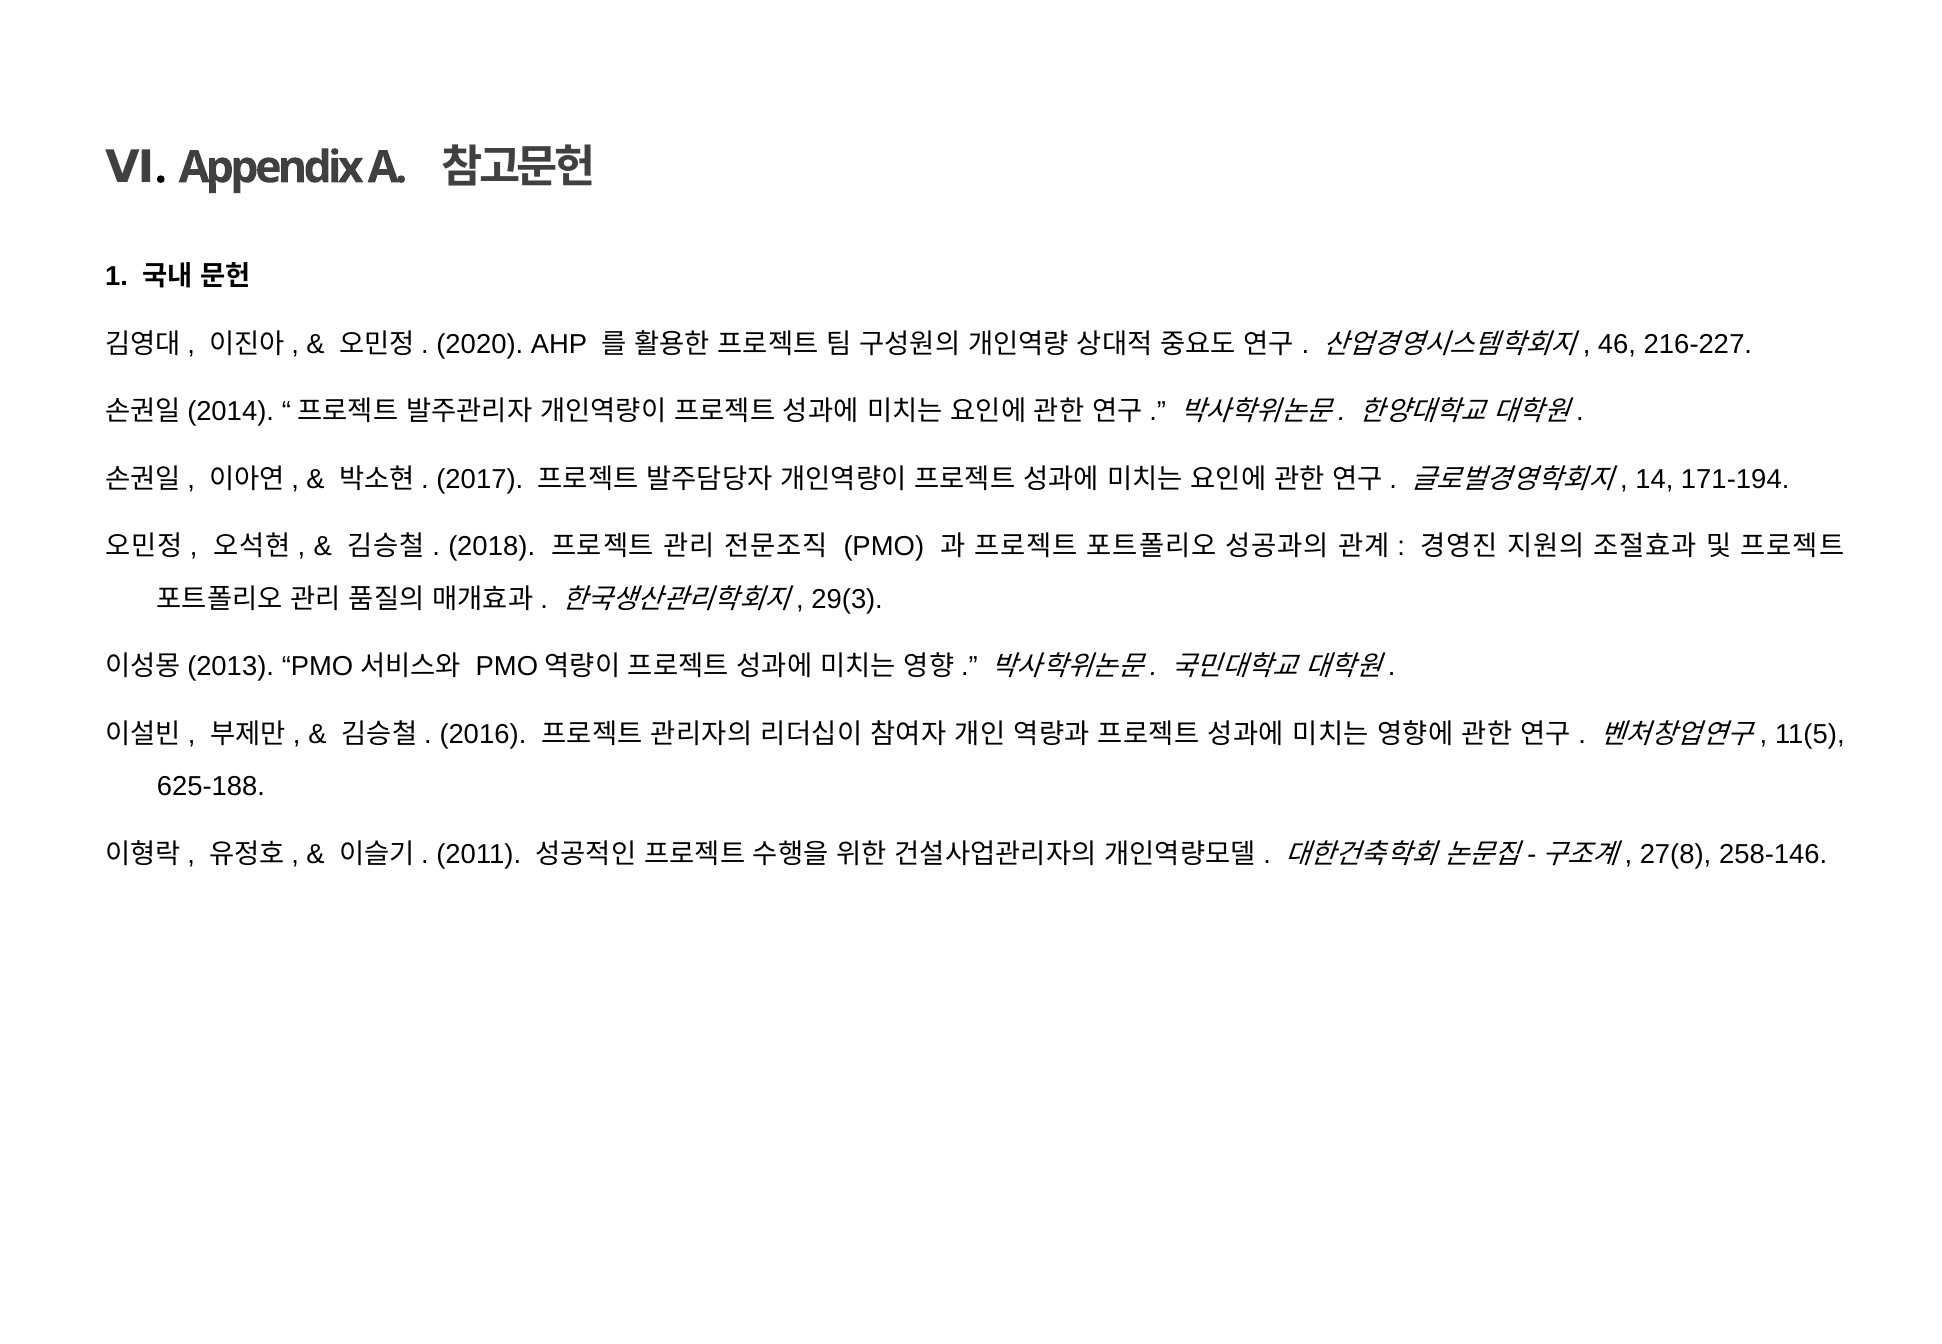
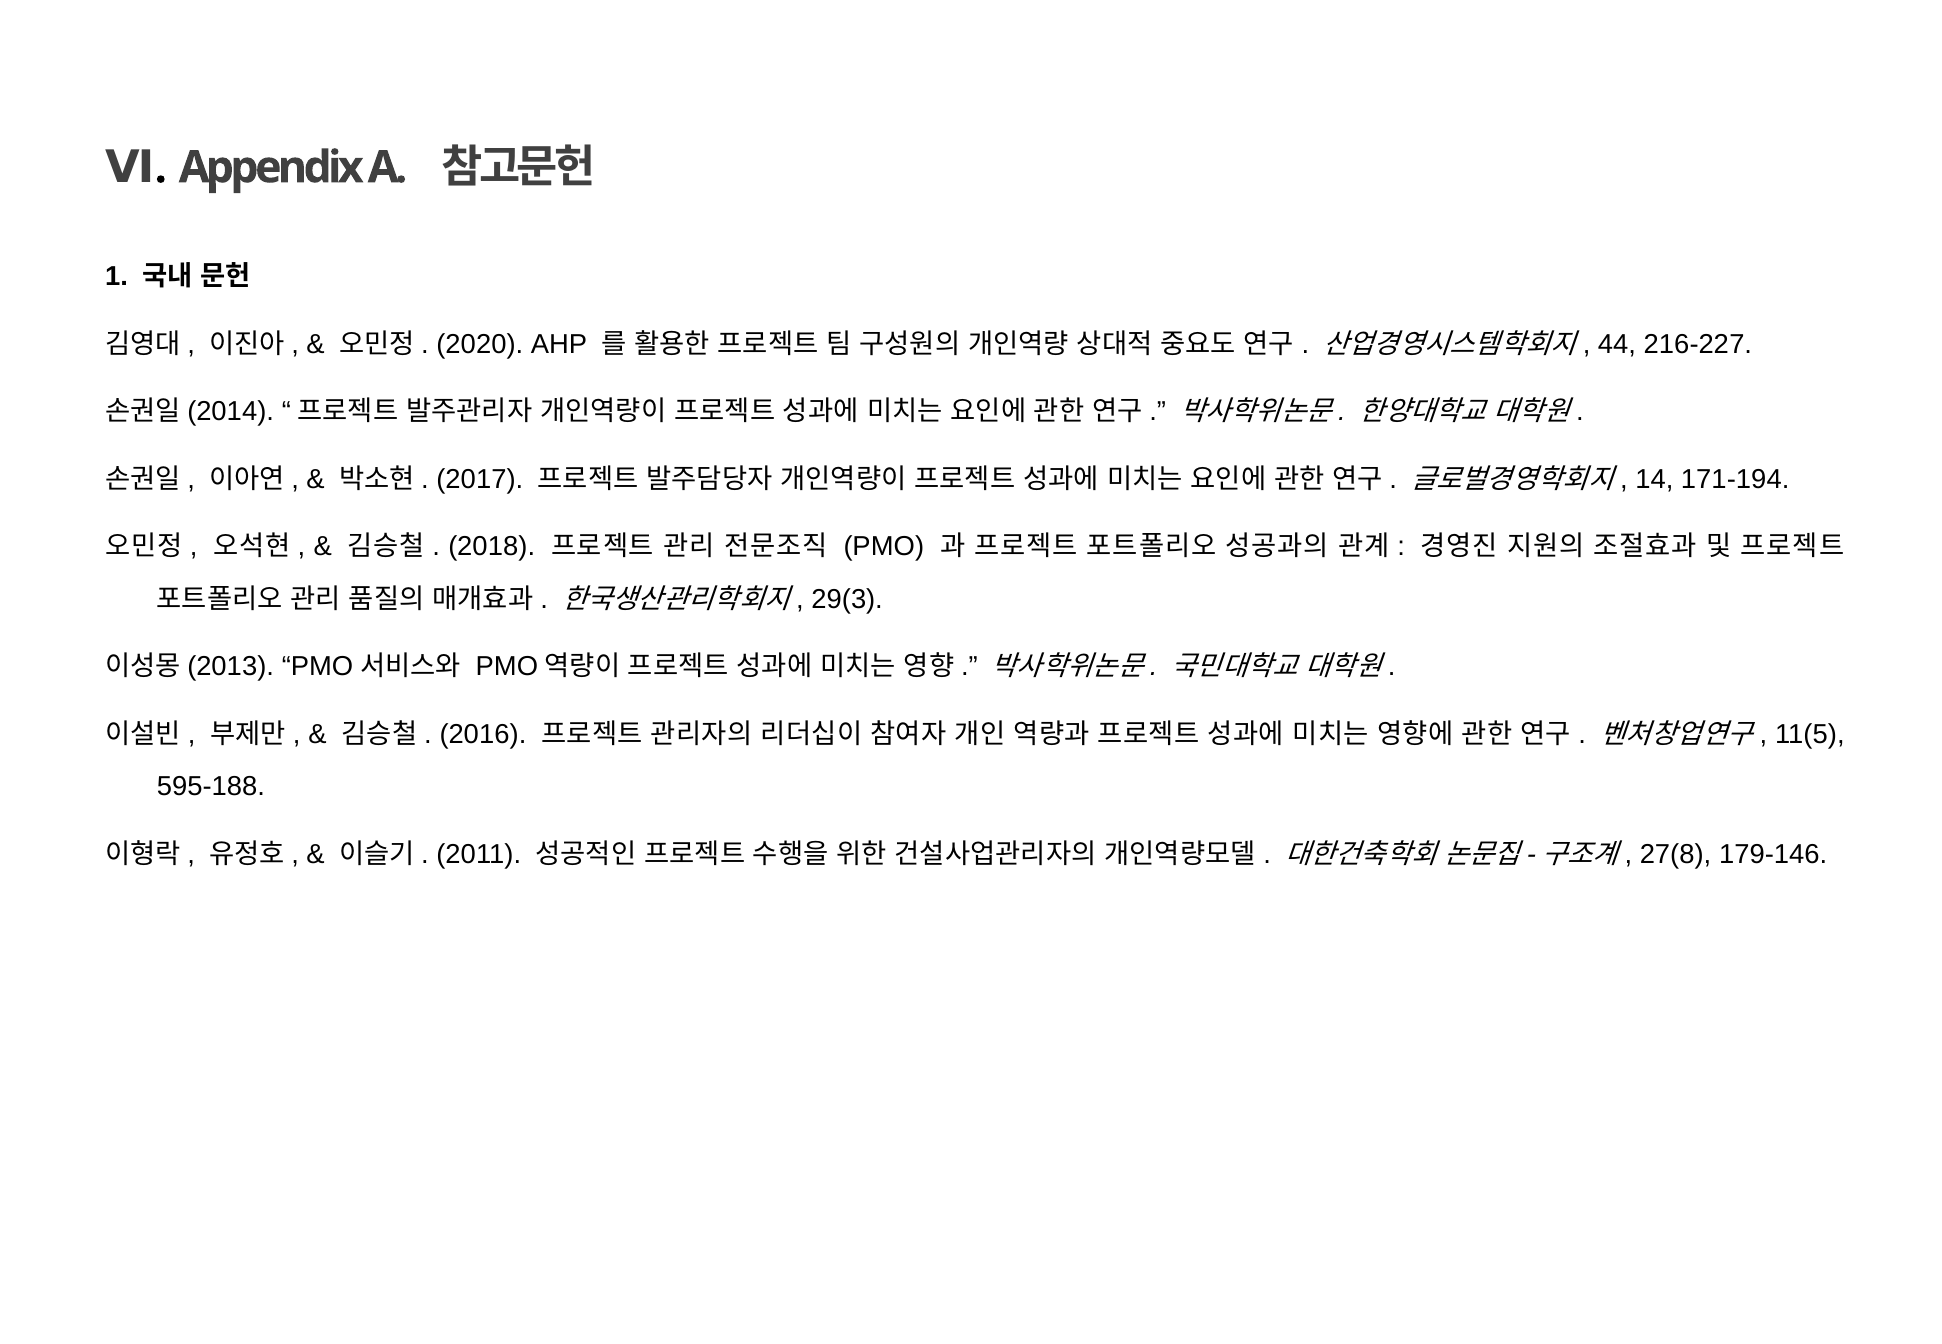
46: 46 -> 44 (1617, 344)
625-188: 625-188 -> 595-188 (211, 787)
258-146: 258-146 -> 179-146 (1773, 855)
